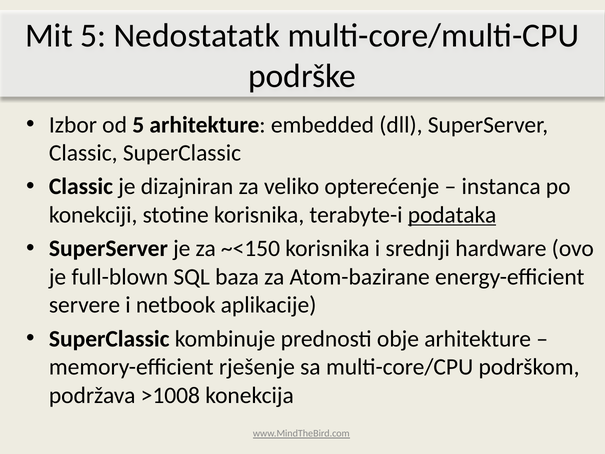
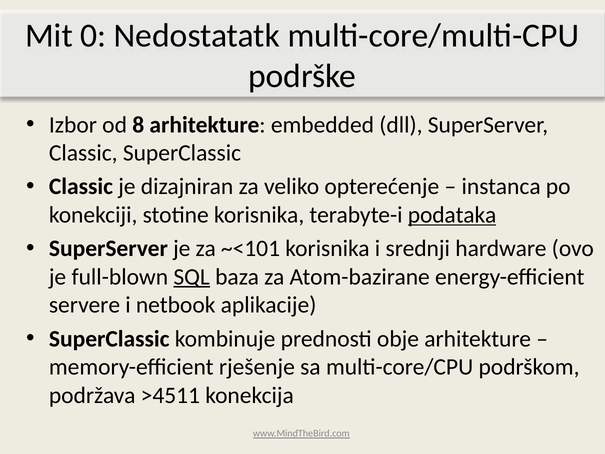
Mit 5: 5 -> 0 (93, 36)
od 5: 5 -> 8 (138, 125)
~<150: ~<150 -> ~<101 (250, 248)
SQL underline: none -> present (192, 277)
>1008: >1008 -> >4511 (170, 395)
